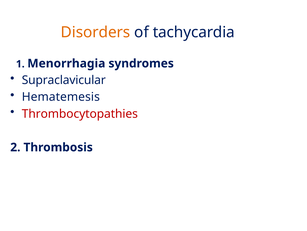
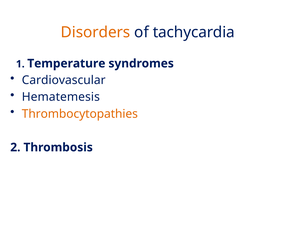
Menorrhagia: Menorrhagia -> Temperature (66, 63)
Supraclavicular: Supraclavicular -> Cardiovascular (64, 80)
Thrombocytopathies colour: red -> orange (80, 113)
